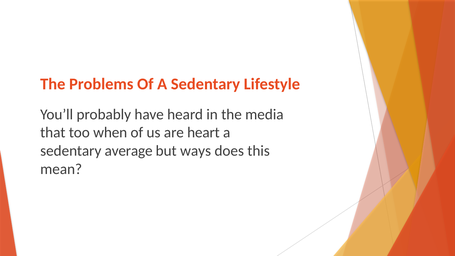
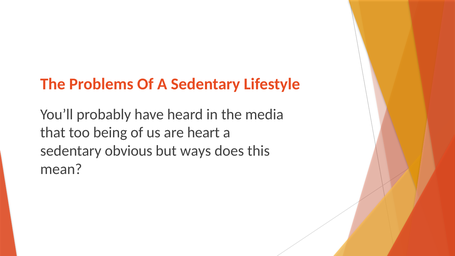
when: when -> being (110, 133)
average: average -> obvious (129, 151)
